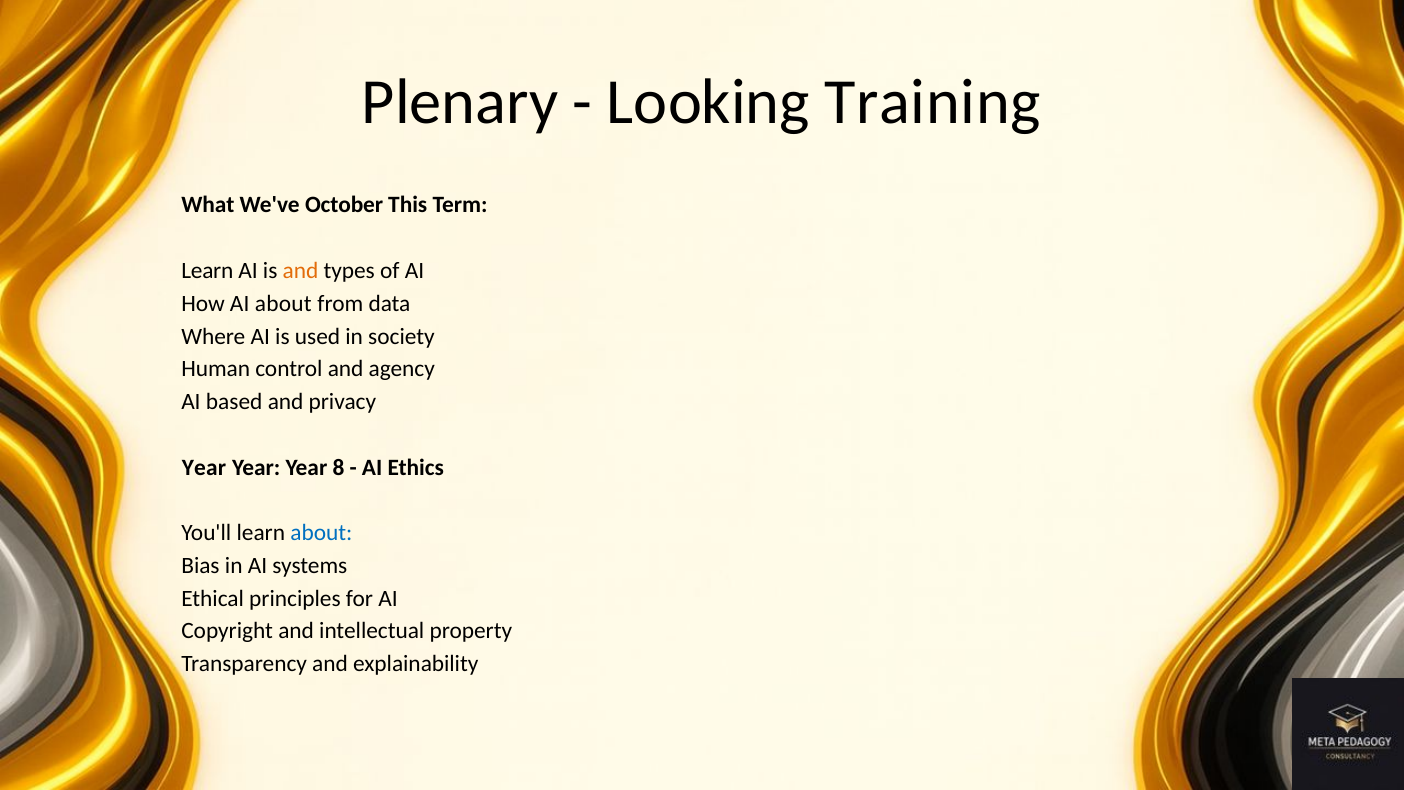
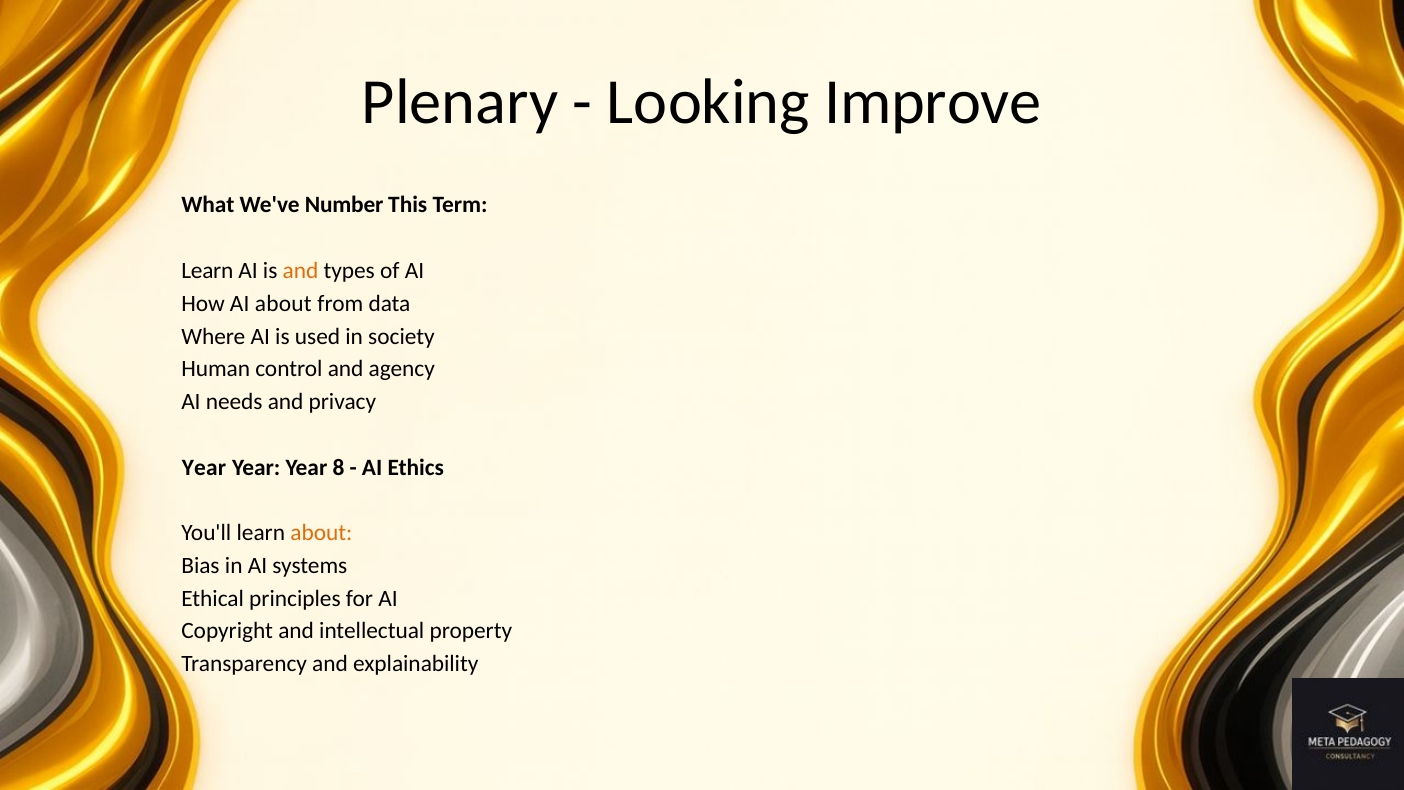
Training: Training -> Improve (933, 102)
October: October -> Number (344, 205)
based: based -> needs (234, 402)
about colour: blue -> orange (321, 533)
